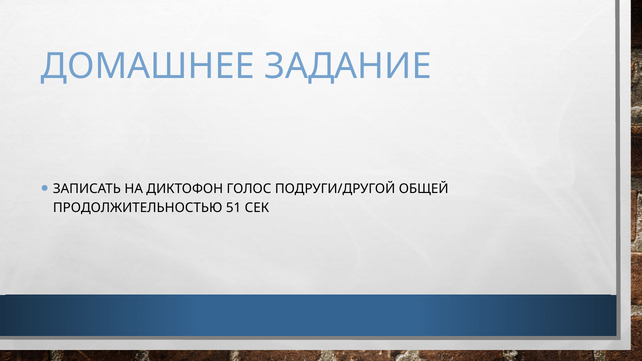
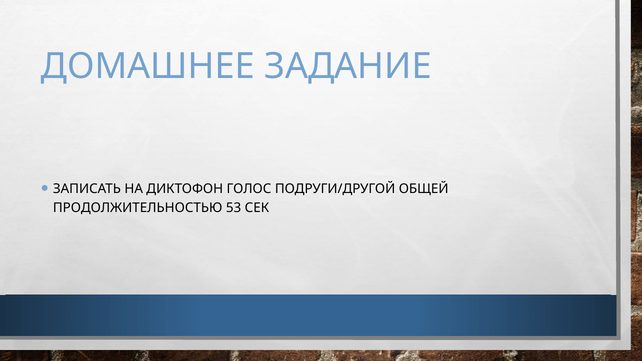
51: 51 -> 53 (234, 208)
